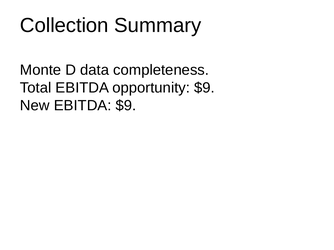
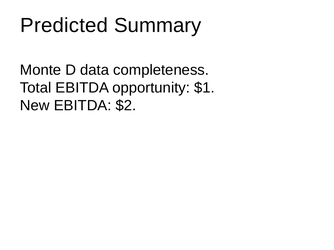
Collection: Collection -> Predicted (64, 25)
opportunity $9: $9 -> $1 (204, 88)
EBITDA $9: $9 -> $2 (126, 106)
